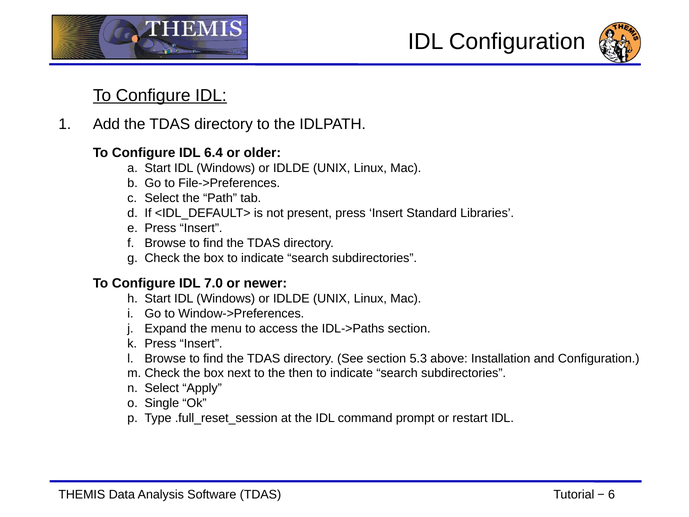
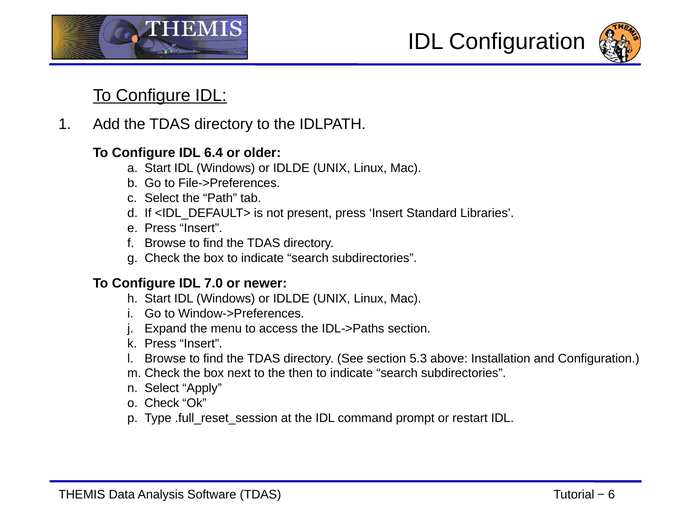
Single: Single -> Check (162, 403)
